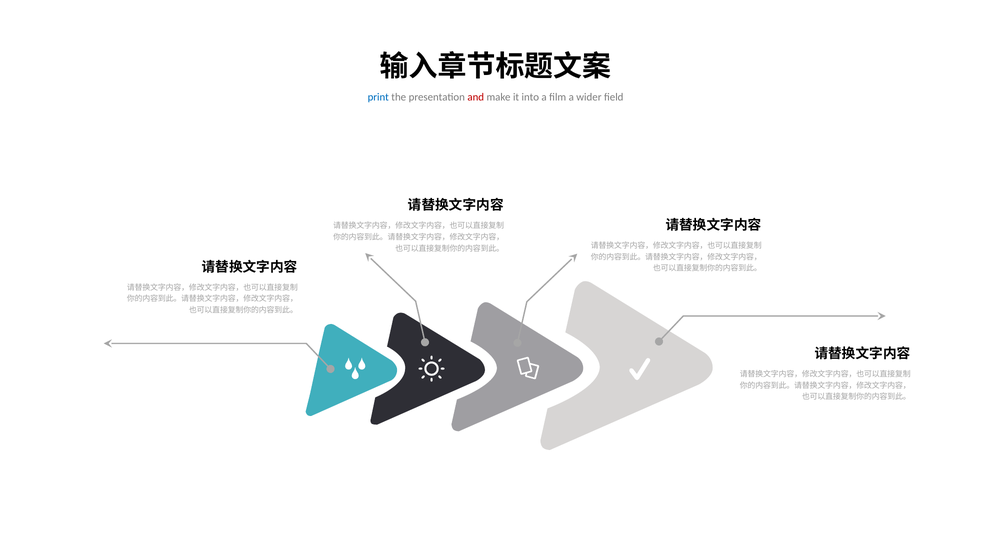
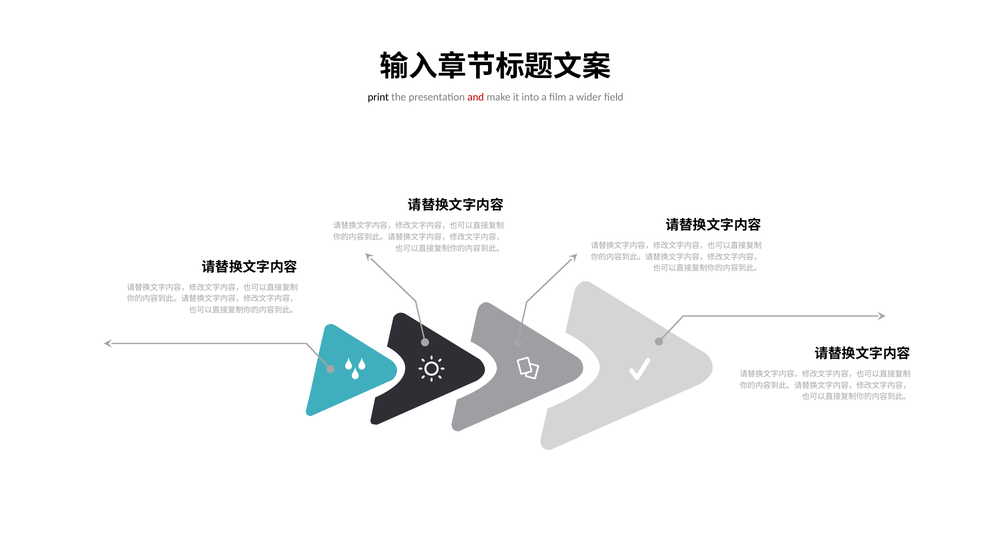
print colour: blue -> black (378, 97)
